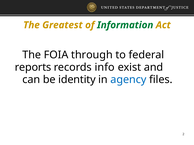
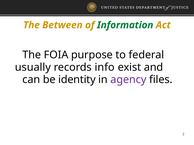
Greatest: Greatest -> Between (62, 25)
through: through -> purpose (92, 55)
reports: reports -> usually (33, 67)
agency colour: blue -> purple (128, 80)
